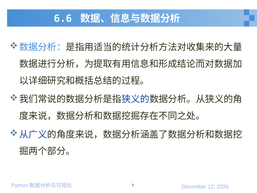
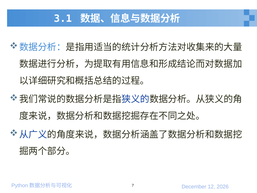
6.6: 6.6 -> 3.1 (63, 19)
